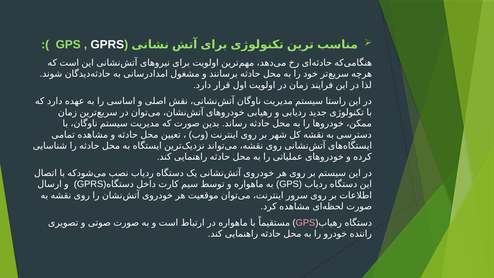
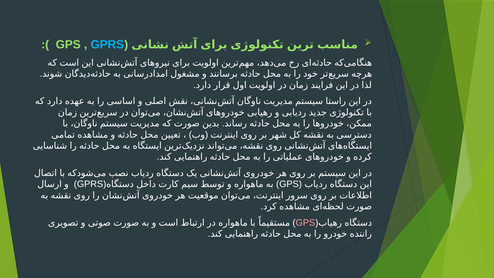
GPRS colour: white -> light blue (107, 44)
